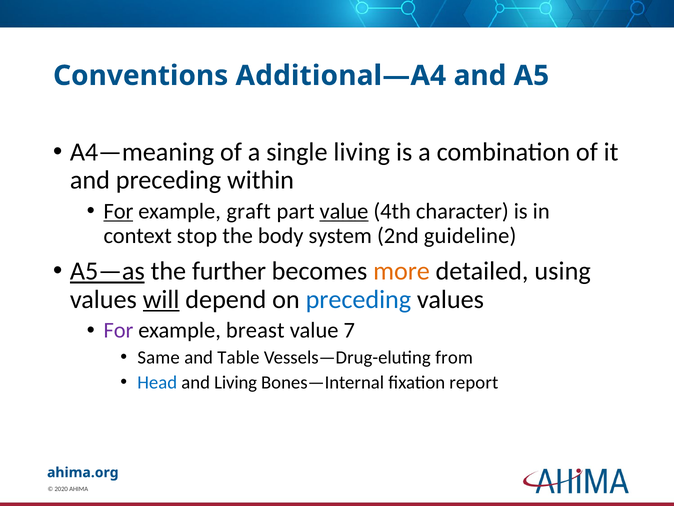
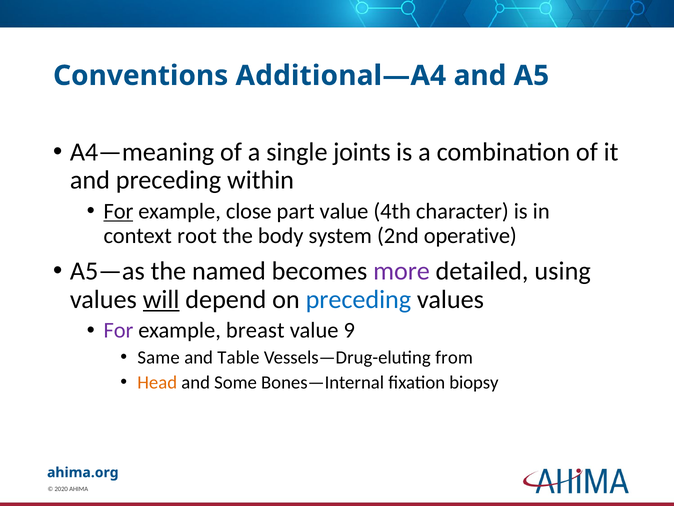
single living: living -> joints (362, 152)
graft: graft -> close (249, 211)
value underline: present -> none (344, 211)
stop: stop -> root (197, 235)
guideline: guideline -> operative (470, 235)
A5—as underline: present -> none (107, 271)
further: further -> named (229, 271)
more colour: orange -> purple (402, 271)
7: 7 -> 9 (349, 330)
Head colour: blue -> orange (157, 382)
and Living: Living -> Some (236, 382)
report: report -> biopsy (474, 382)
